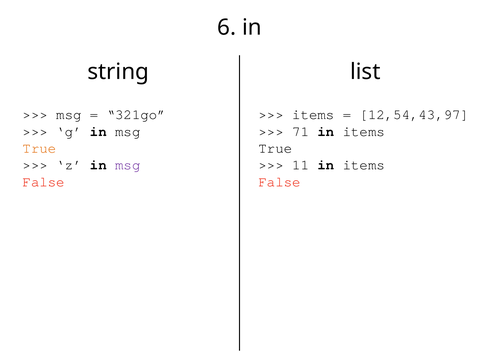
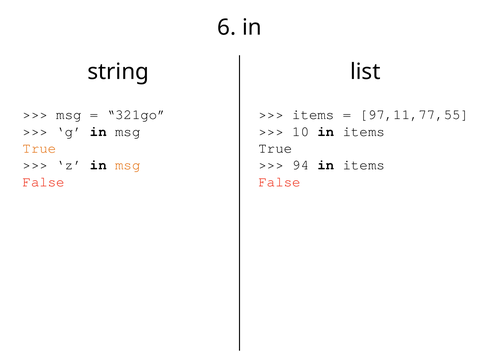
12,54,43,97: 12,54,43,97 -> 97,11,77,55 (414, 115)
71: 71 -> 10 (301, 131)
msg colour: purple -> orange (128, 165)
11: 11 -> 94 (301, 165)
